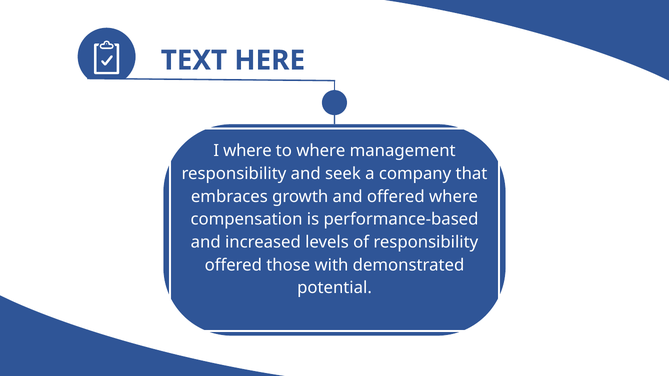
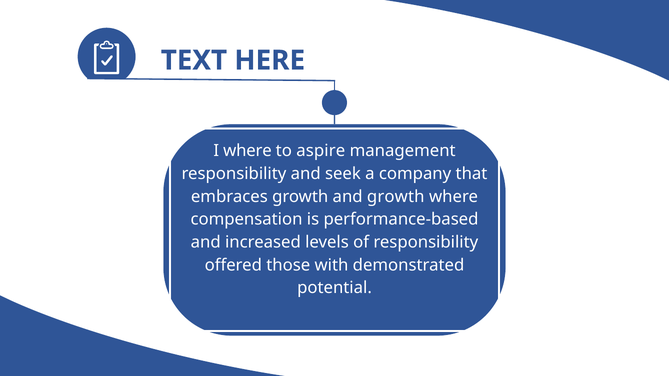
to where: where -> aspire (321, 151)
and offered: offered -> growth (396, 197)
